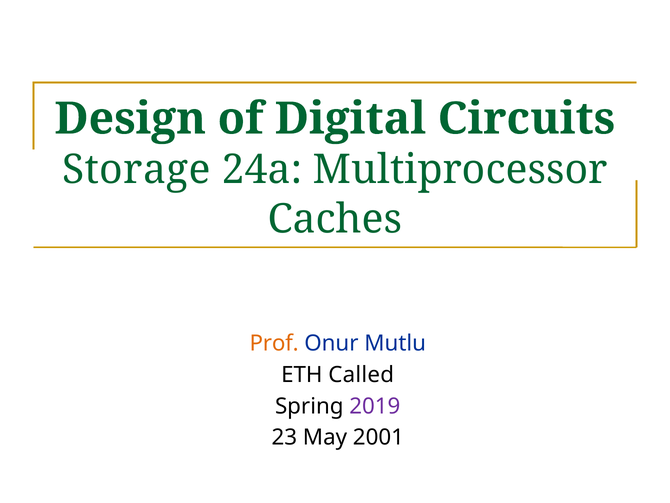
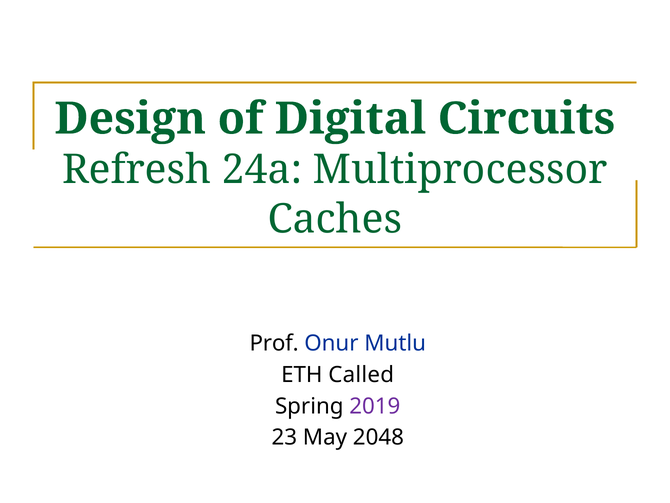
Storage: Storage -> Refresh (137, 170)
Prof colour: orange -> black (274, 343)
2001: 2001 -> 2048 (378, 437)
